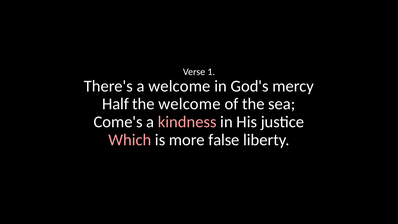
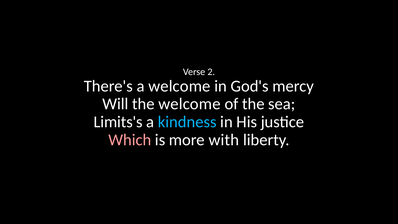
1: 1 -> 2 (211, 72)
Half: Half -> Will (115, 104)
Come's: Come's -> Limits's (118, 122)
kindness colour: pink -> light blue (187, 122)
false: false -> with (224, 140)
